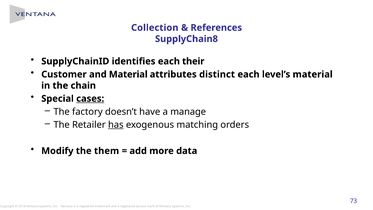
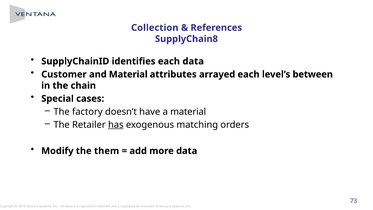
each their: their -> data (193, 61)
distinct: distinct -> arrayed (217, 74)
level’s material: material -> between (313, 74)
cases underline: present -> none (90, 99)
a manage: manage -> material (188, 112)
